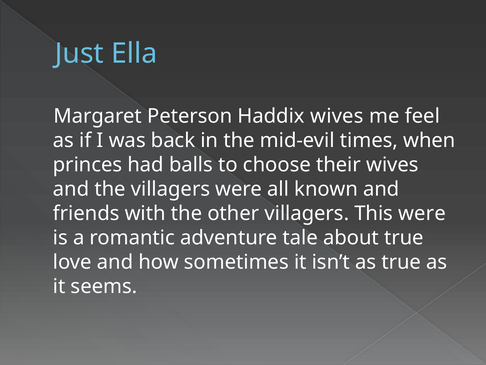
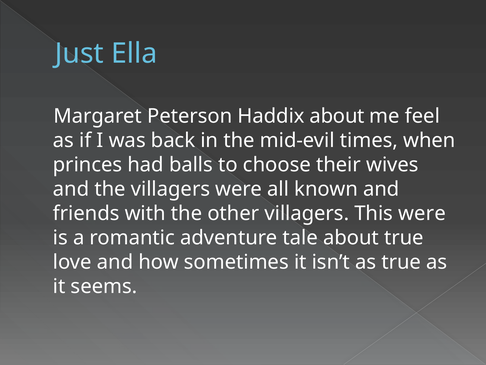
Haddix wives: wives -> about (337, 116)
